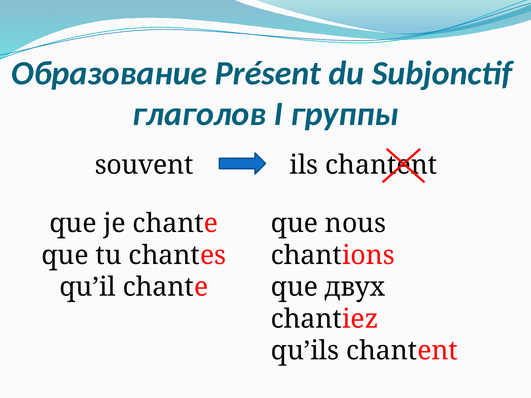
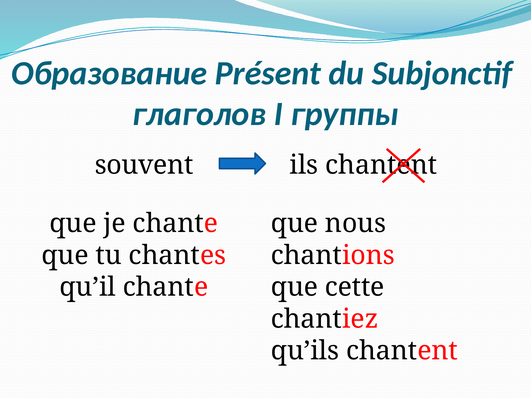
двух: двух -> cette (355, 287)
